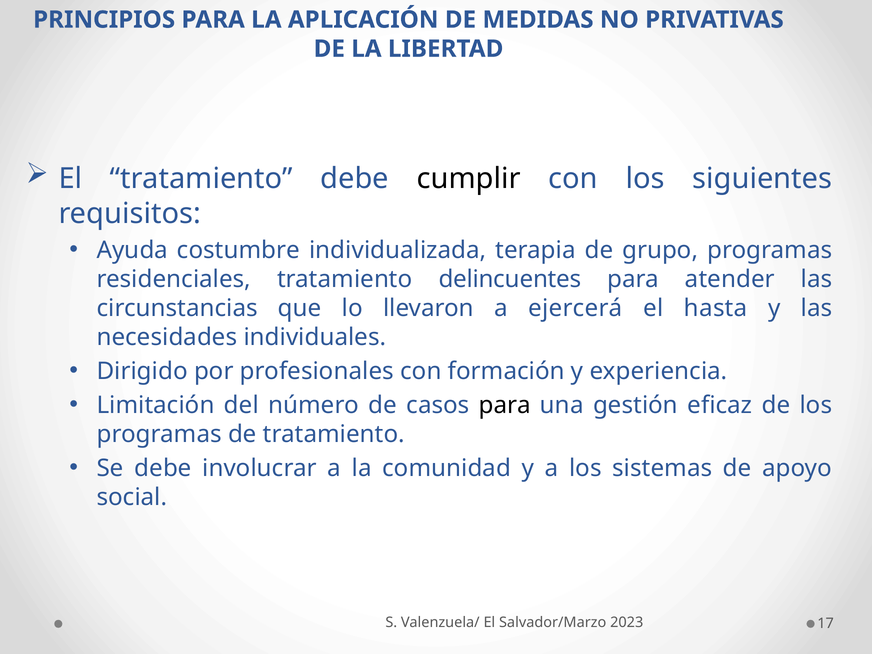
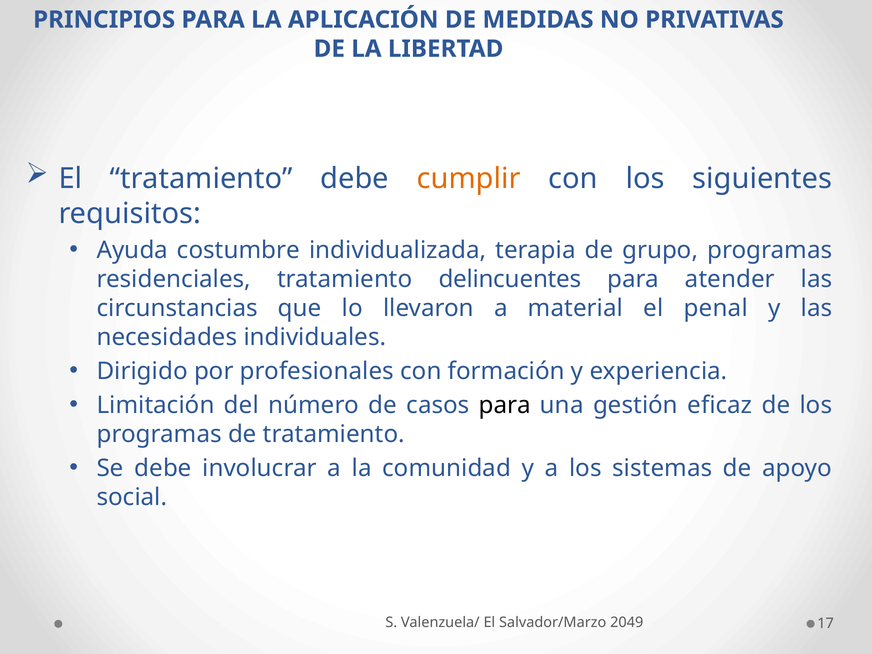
cumplir colour: black -> orange (469, 179)
ejercerá: ejercerá -> material (575, 308)
hasta: hasta -> penal (716, 308)
2023: 2023 -> 2049 (627, 622)
